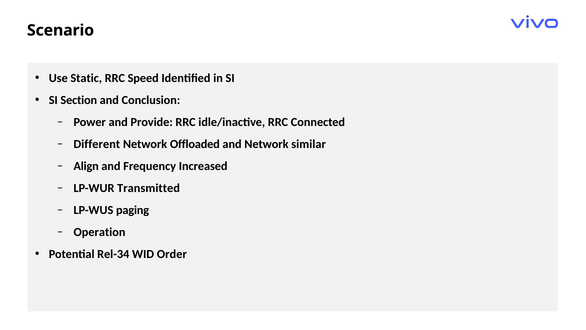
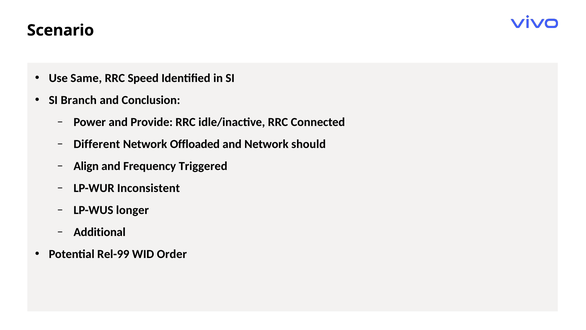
Static: Static -> Same (86, 78)
Section: Section -> Branch (79, 100)
similar: similar -> should (309, 144)
Increased: Increased -> Triggered (203, 166)
Transmitted: Transmitted -> Inconsistent (149, 188)
paging: paging -> longer (132, 210)
Operation: Operation -> Additional (100, 232)
Rel-34: Rel-34 -> Rel-99 (113, 254)
